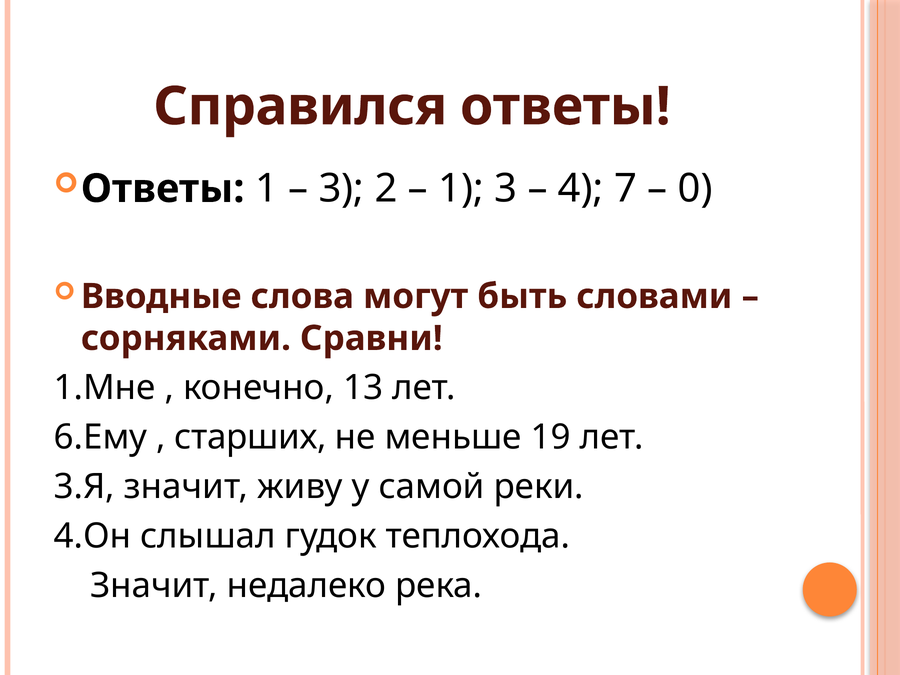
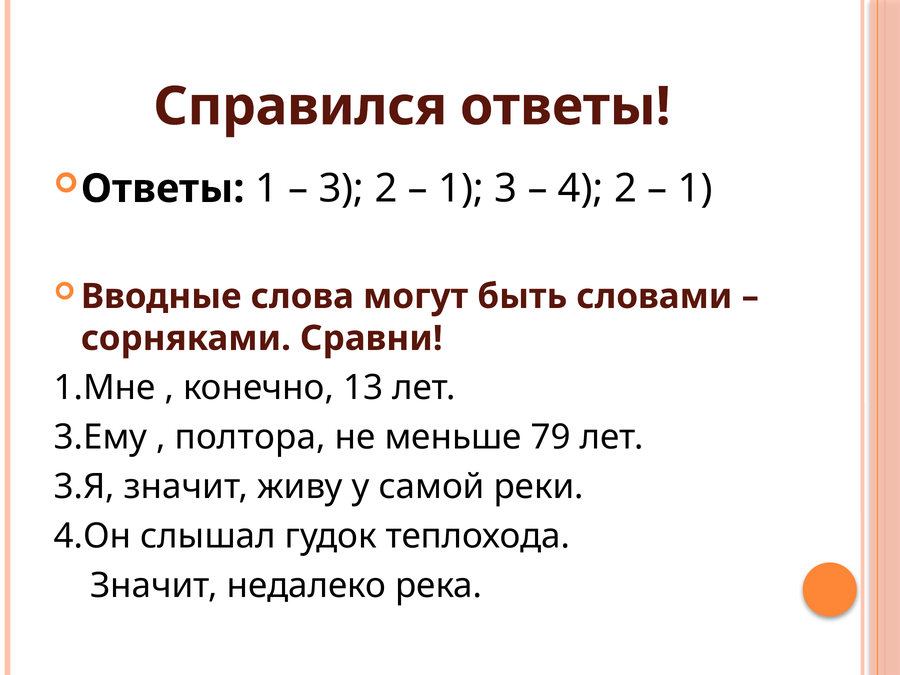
4 7: 7 -> 2 (625, 189)
0: 0 -> 1 (695, 189)
6.Ему: 6.Ему -> 3.Ему (101, 437)
старших: старших -> полтора (250, 437)
19: 19 -> 79 (551, 437)
